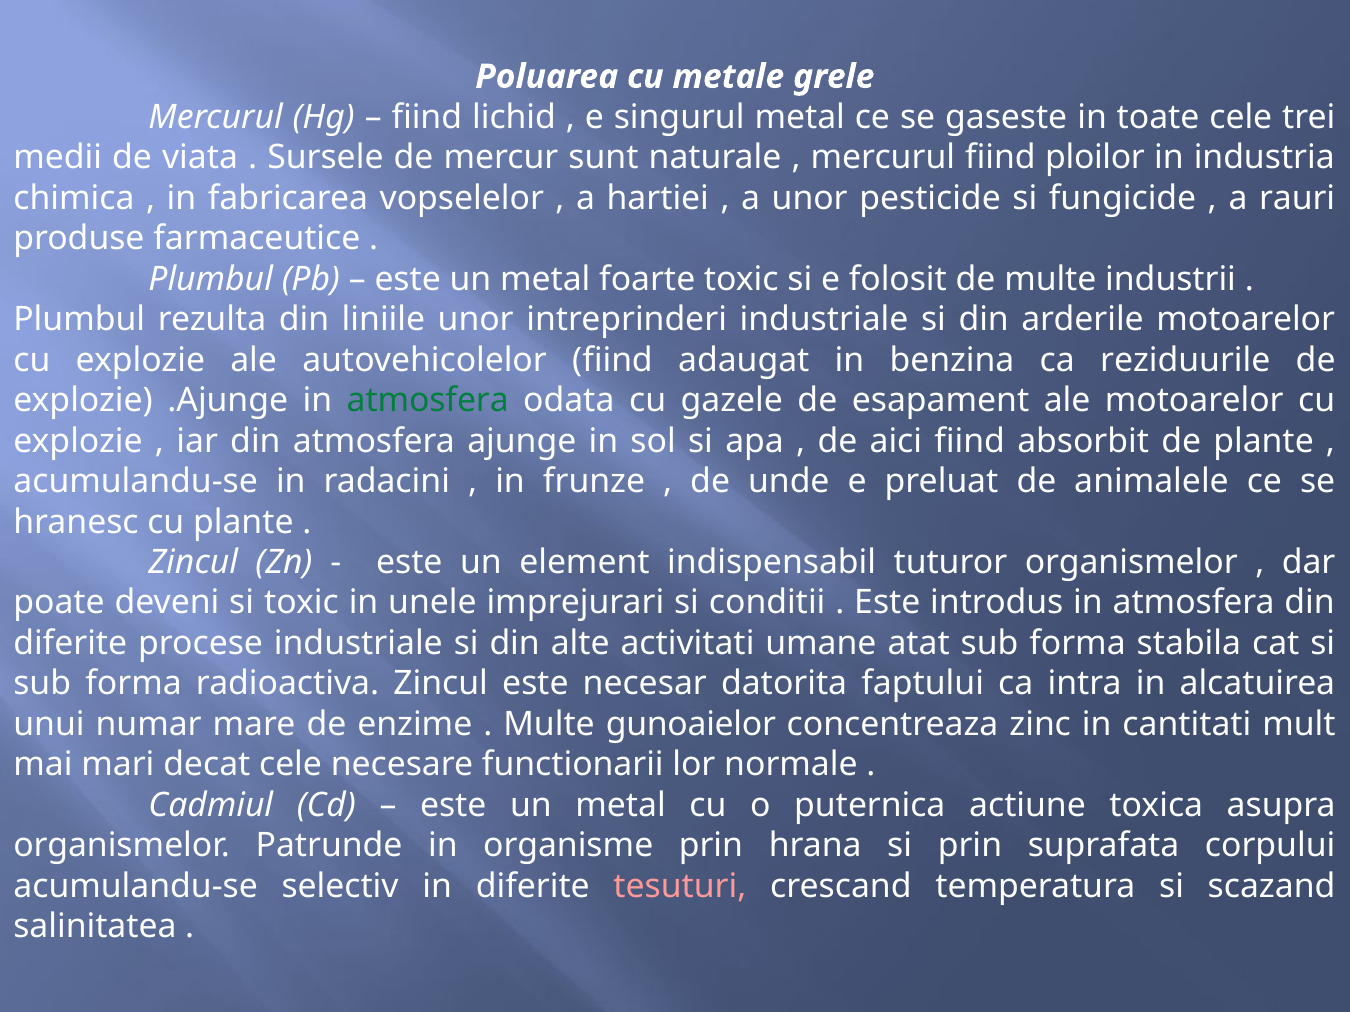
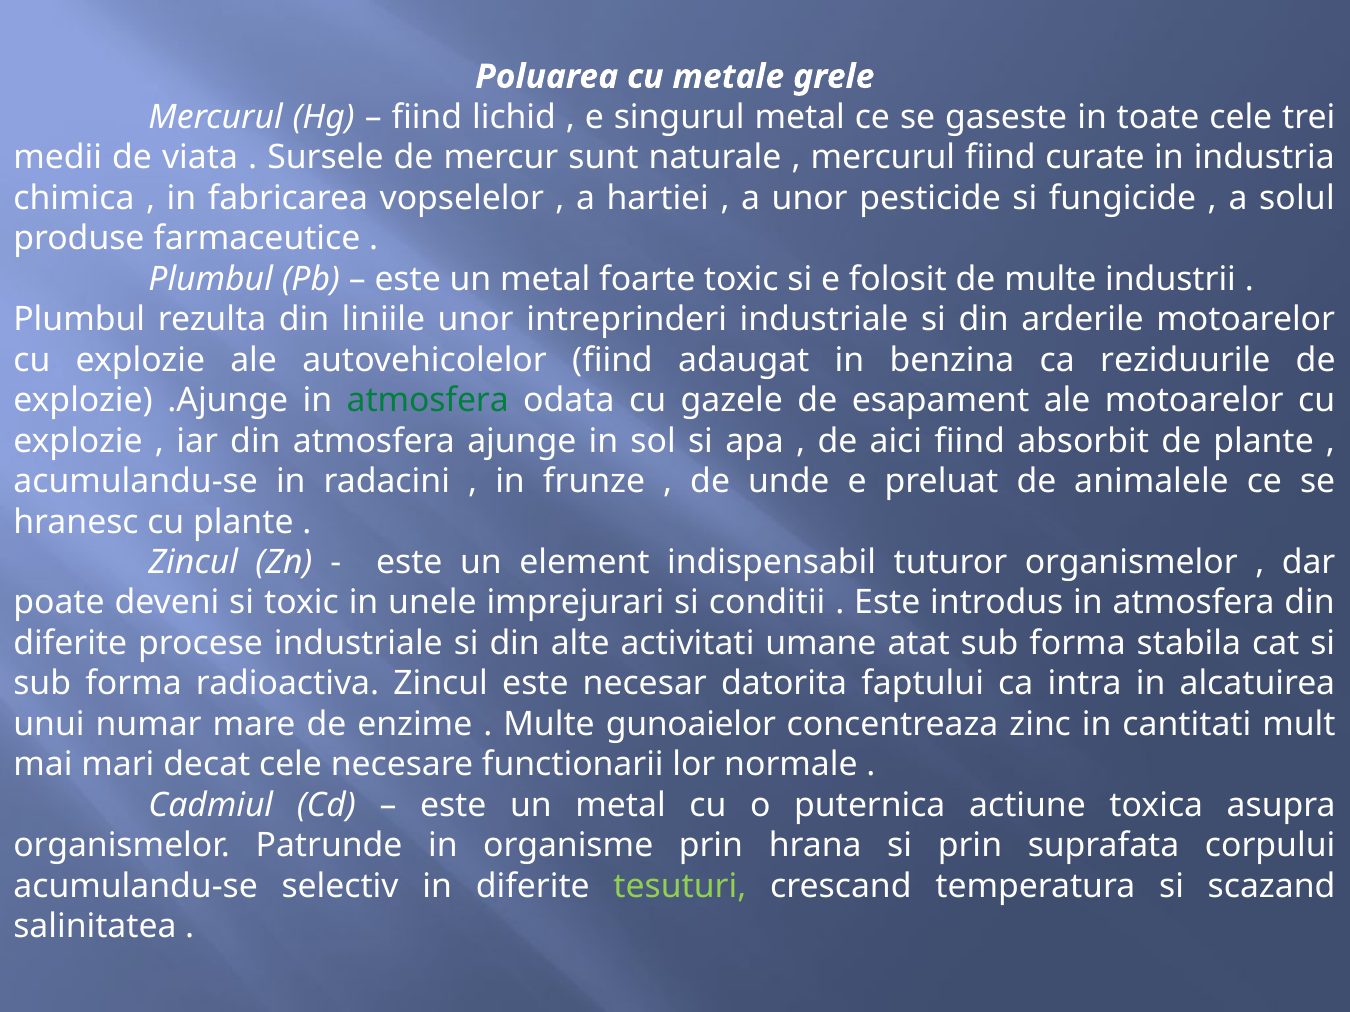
ploilor: ploilor -> curate (1095, 158)
rauri: rauri -> solul (1297, 198)
tesuturi colour: pink -> light green (680, 887)
